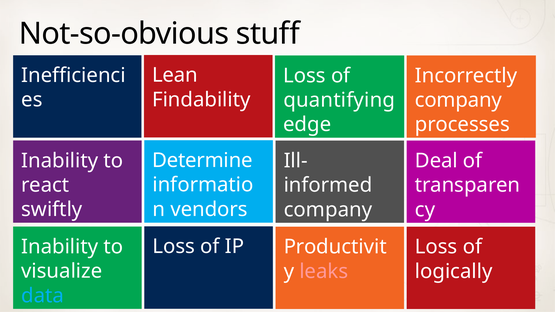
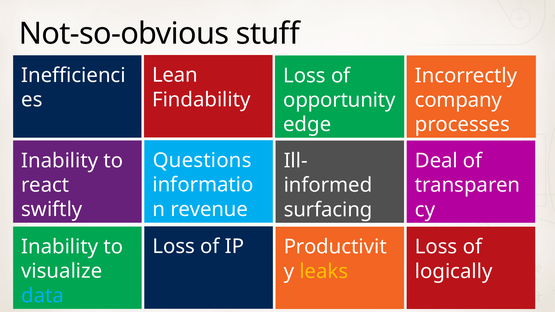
quantifying: quantifying -> opportunity (339, 100)
Determine: Determine -> Questions (202, 160)
vendors: vendors -> revenue (209, 209)
company: company -> surfacing (328, 210)
leaks colour: pink -> yellow (324, 271)
